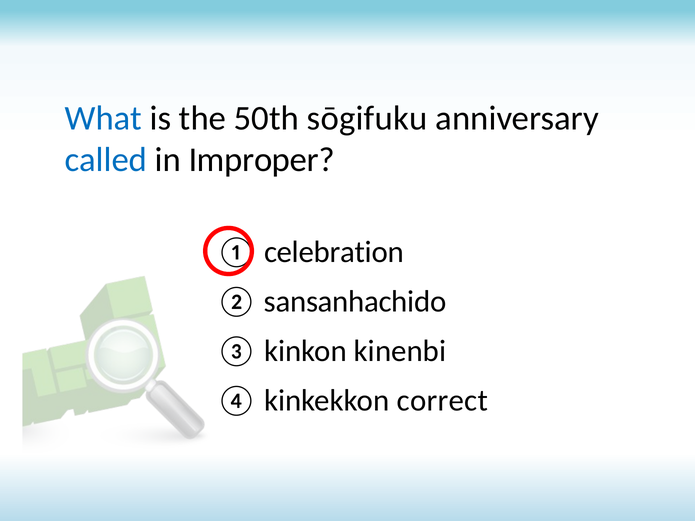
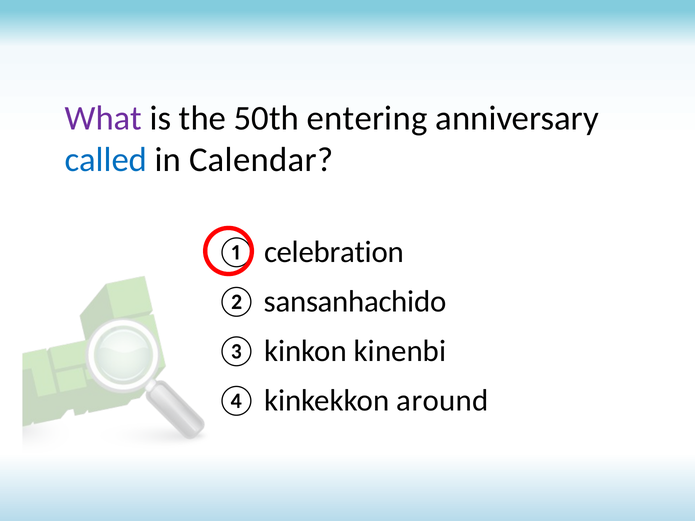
What colour: blue -> purple (103, 118)
sōgifuku: sōgifuku -> entering (367, 118)
Improper: Improper -> Calendar (261, 160)
correct: correct -> around (442, 401)
